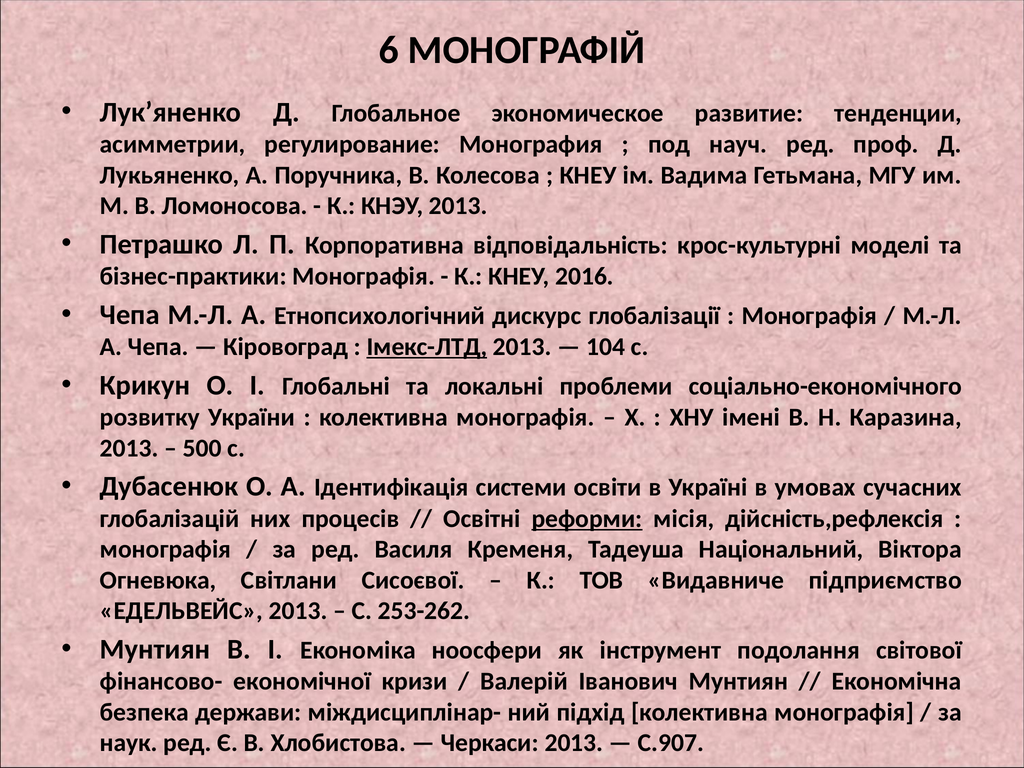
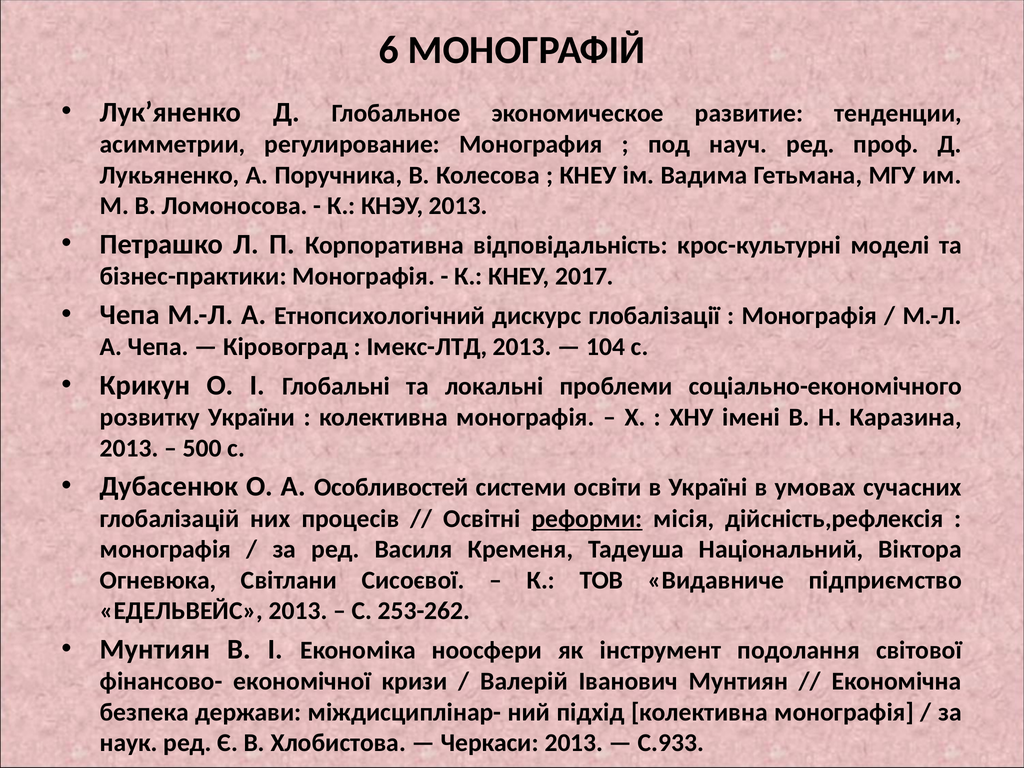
2016: 2016 -> 2017 (584, 276)
Імекс-ЛТД underline: present -> none (427, 347)
Ідентифікація: Ідентифікація -> Особливостей (391, 488)
С.907: С.907 -> С.933 (671, 743)
